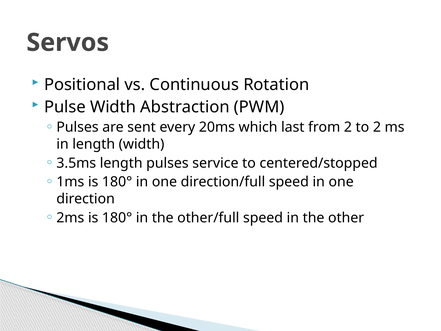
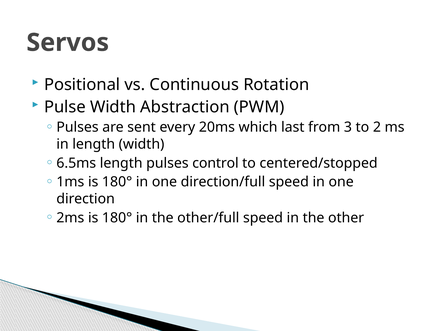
from 2: 2 -> 3 (348, 127)
3.5ms: 3.5ms -> 6.5ms (76, 163)
service: service -> control (216, 163)
